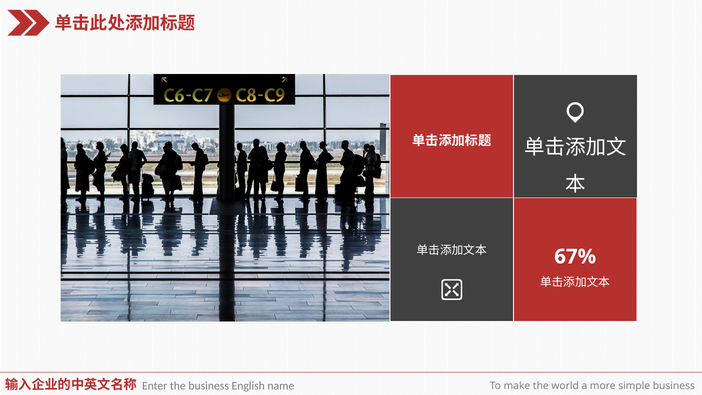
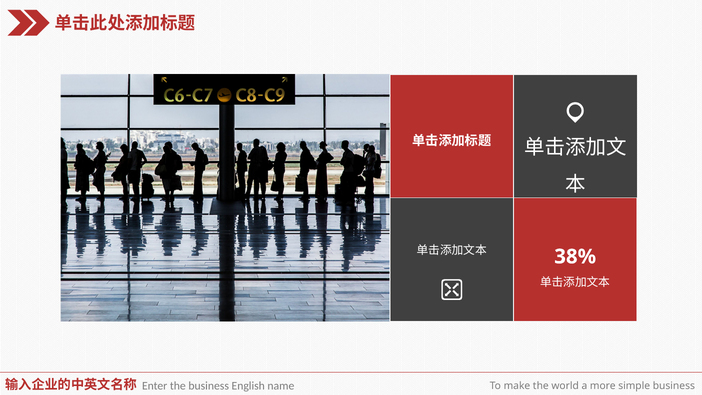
67%: 67% -> 38% (575, 257)
